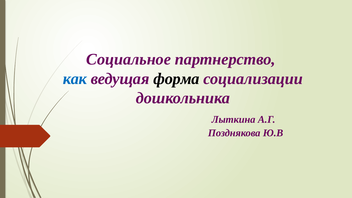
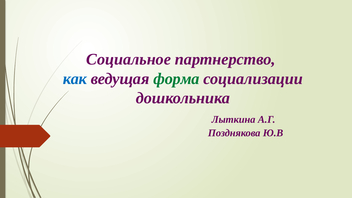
форма colour: black -> green (176, 79)
